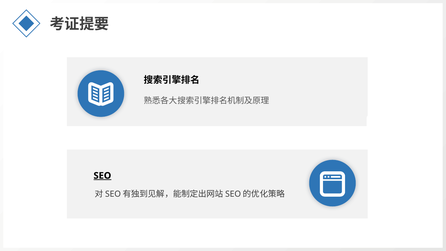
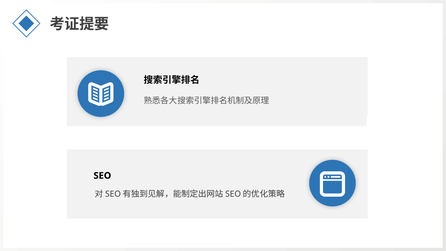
SEO underline: present -> none (102, 176)
